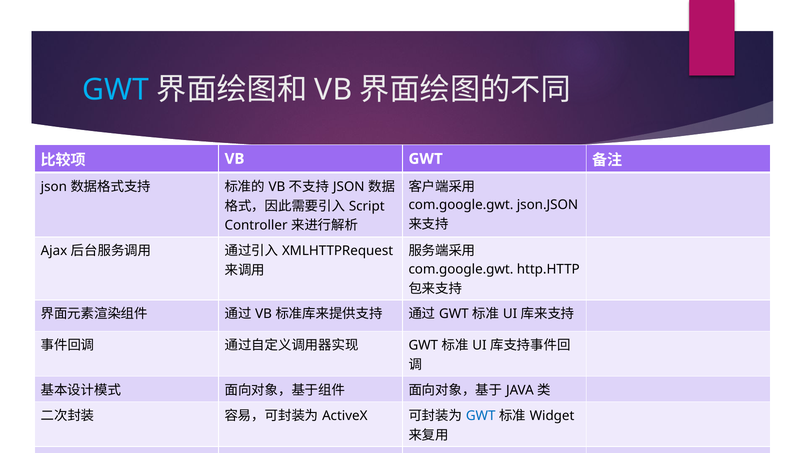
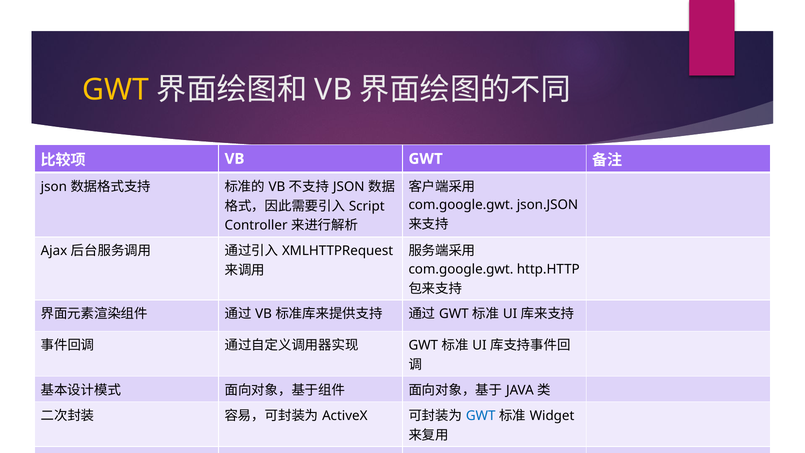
GWT colour: light blue -> yellow (116, 90)
